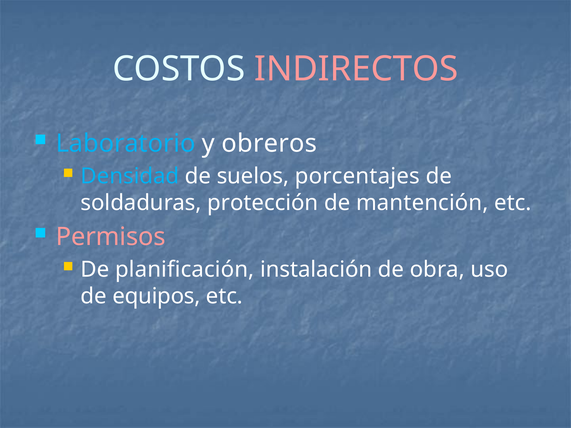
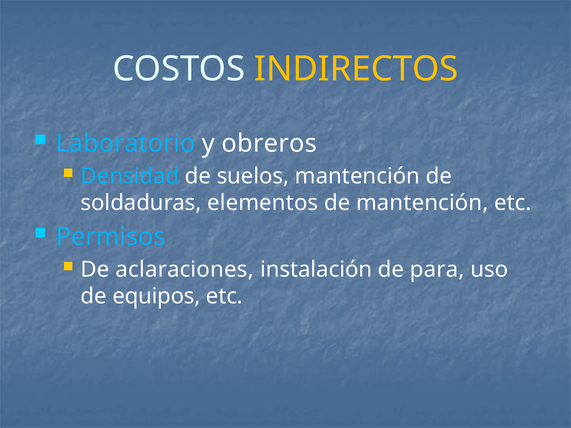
INDIRECTOS colour: pink -> yellow (356, 69)
suelos porcentajes: porcentajes -> mantención (357, 176)
protección: protección -> elementos (263, 203)
Permisos colour: pink -> light blue (111, 237)
planificación: planificación -> aclaraciones (185, 270)
obra: obra -> para (437, 270)
